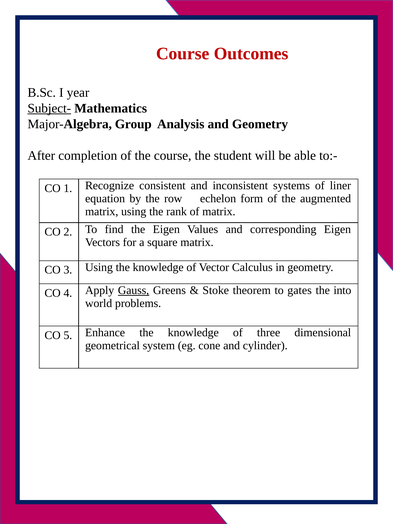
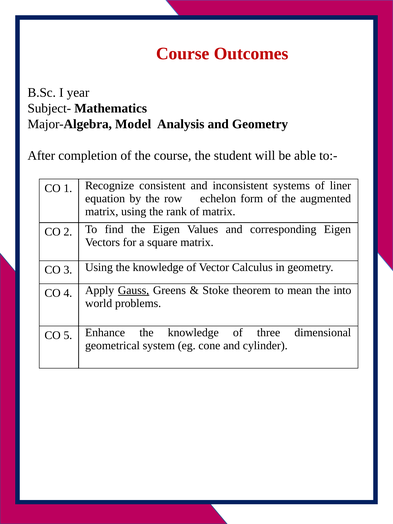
Subject- underline: present -> none (49, 108)
Group: Group -> Model (133, 124)
gates: gates -> mean (300, 290)
